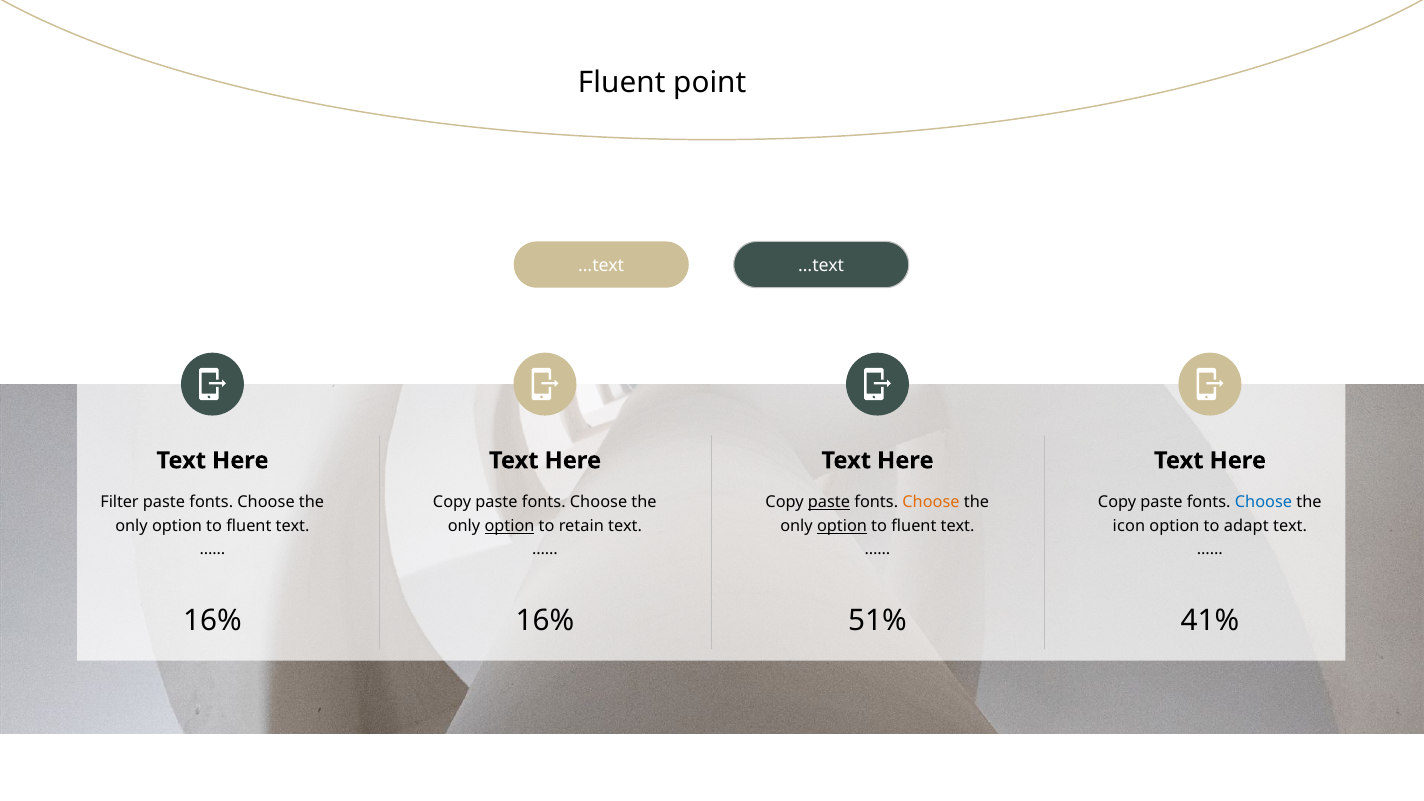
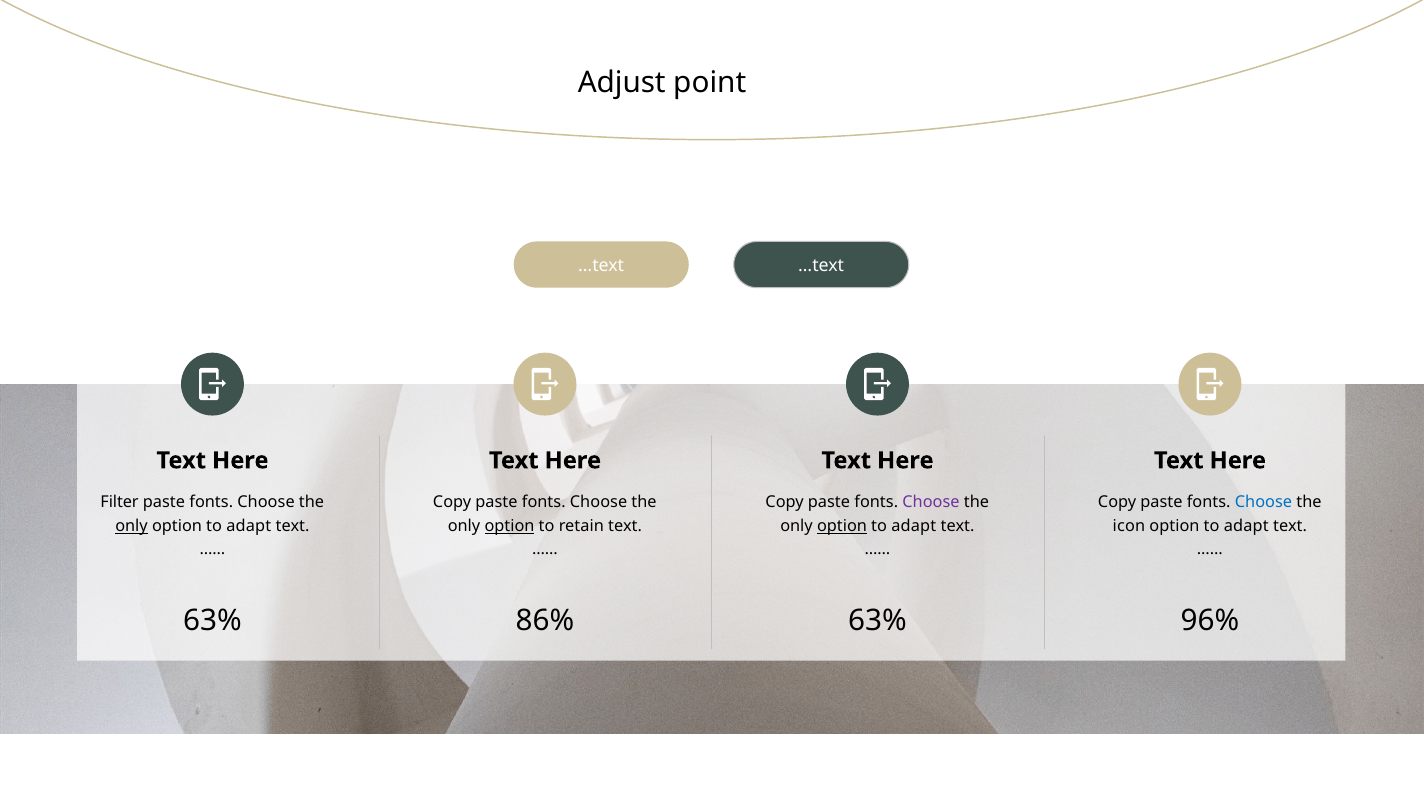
Fluent: Fluent -> Adjust (622, 82)
paste underline: present -> none (829, 503)
Choose colour: orange -> purple (931, 503)
only underline: none -> present (131, 526)
fluent: fluent -> adapt (249, 526)
fluent: fluent -> adapt (914, 526)
16%: 16% -> 63% (213, 621)
16%: 16% -> 86% (545, 621)
51%: 51% -> 63% (878, 621)
41%: 41% -> 96% (1210, 621)
